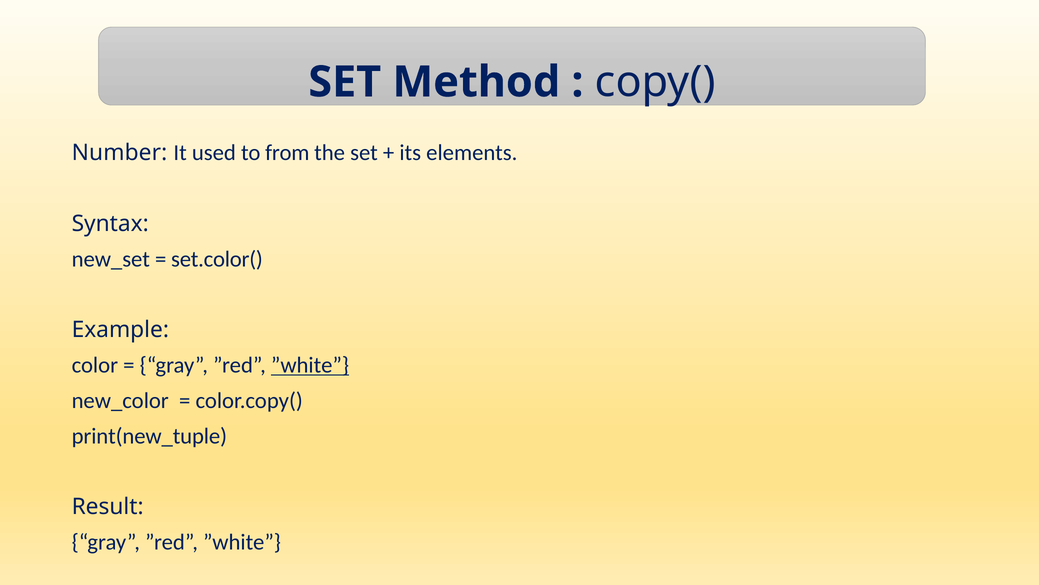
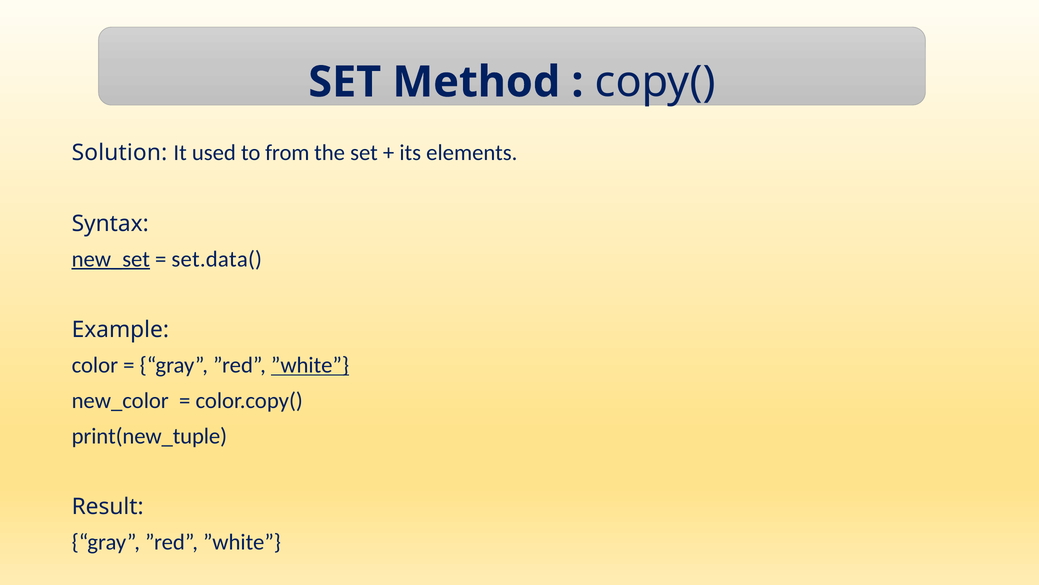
Number: Number -> Solution (119, 153)
new_set underline: none -> present (111, 259)
set.color(: set.color( -> set.data( (217, 259)
